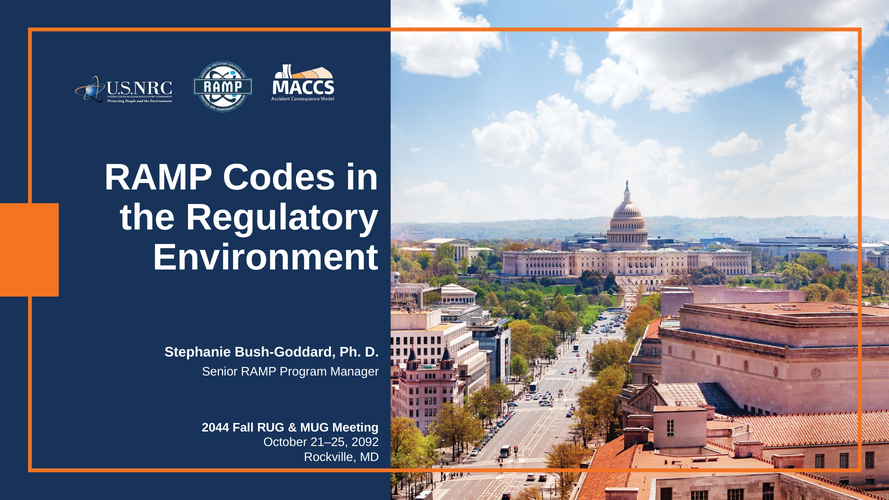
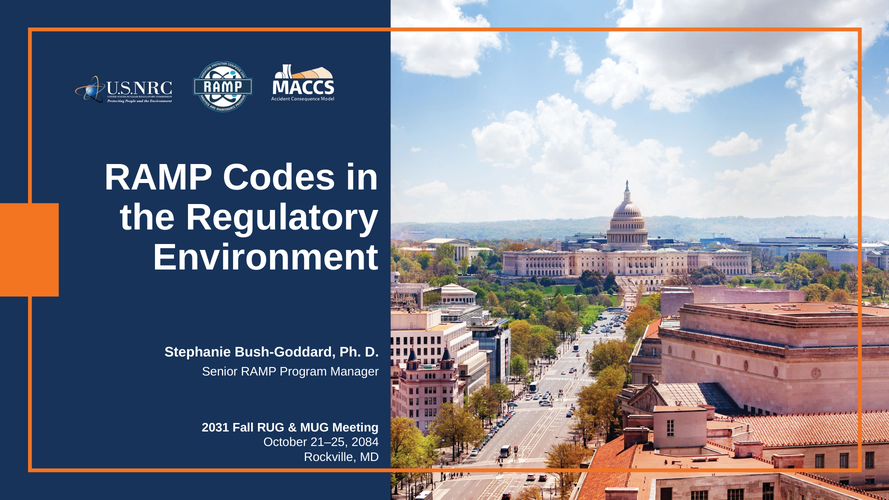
2044: 2044 -> 2031 (215, 428)
2092: 2092 -> 2084 (365, 442)
